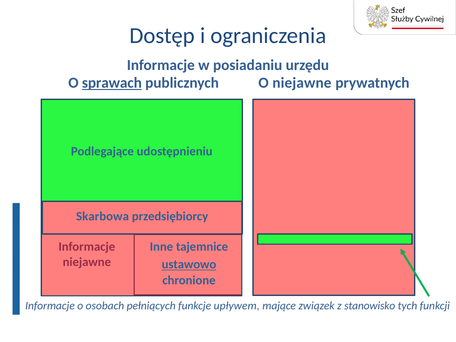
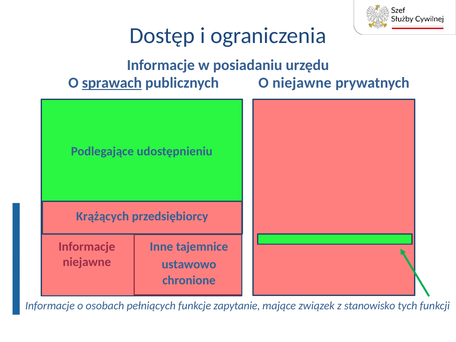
Skarbowa: Skarbowa -> Krążących (103, 216)
ustawowo underline: present -> none (189, 264)
upływem: upływem -> zapytanie (237, 306)
